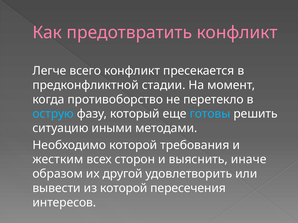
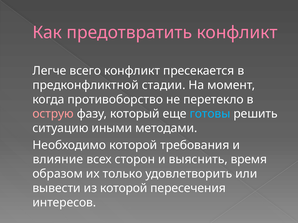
острую colour: light blue -> pink (53, 114)
жестким: жестким -> влияние (58, 160)
иначе: иначе -> время (249, 160)
другой: другой -> только (123, 174)
